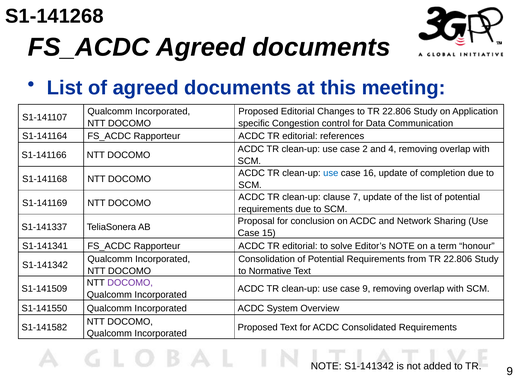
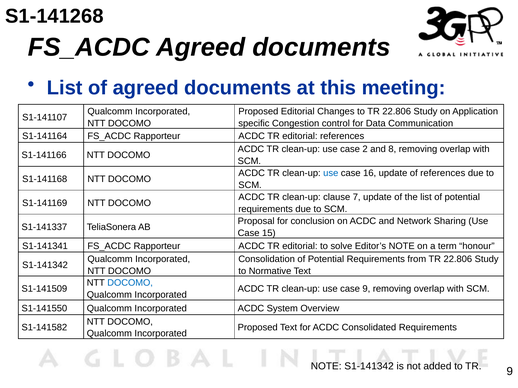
4: 4 -> 8 (392, 149)
of completion: completion -> references (443, 173)
DOCOMO colour: purple -> blue (130, 283)
